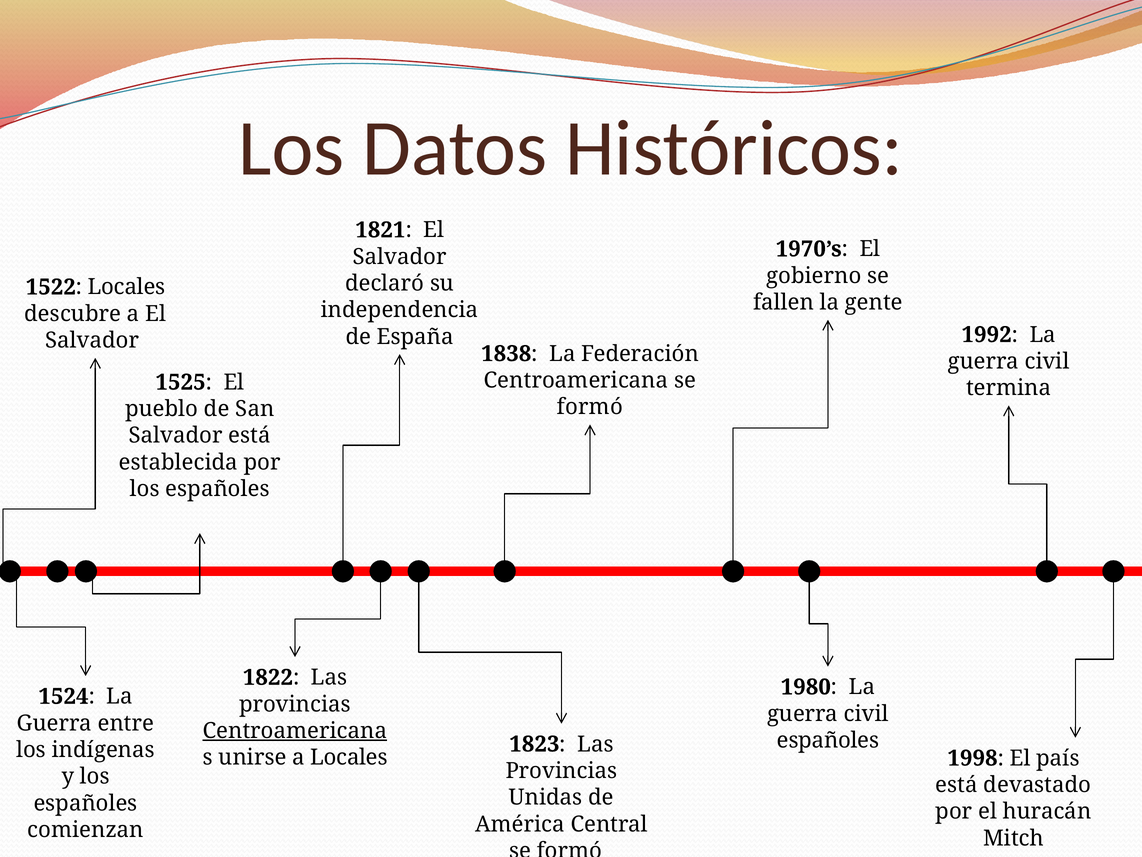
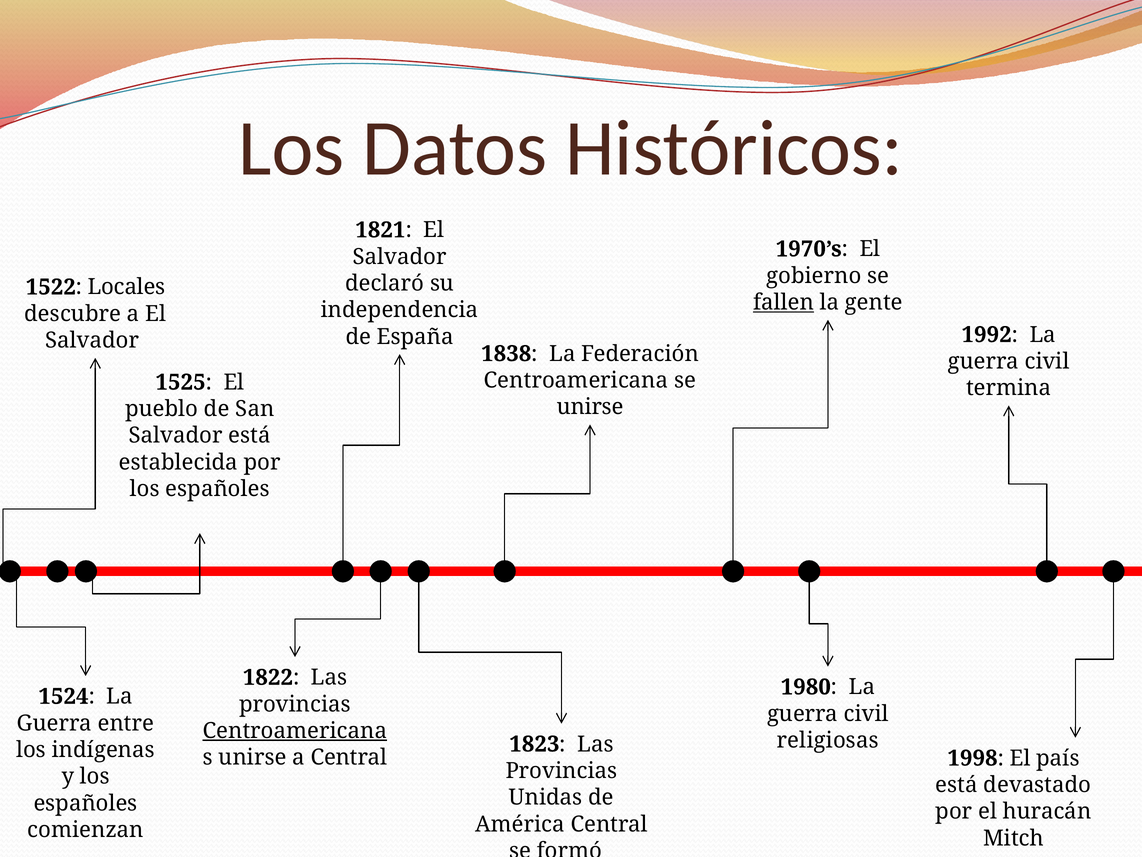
fallen underline: none -> present (783, 302)
formó: formó -> unirse (590, 407)
españoles: españoles -> religiosas (828, 740)
a Locales: Locales -> Central (349, 757)
